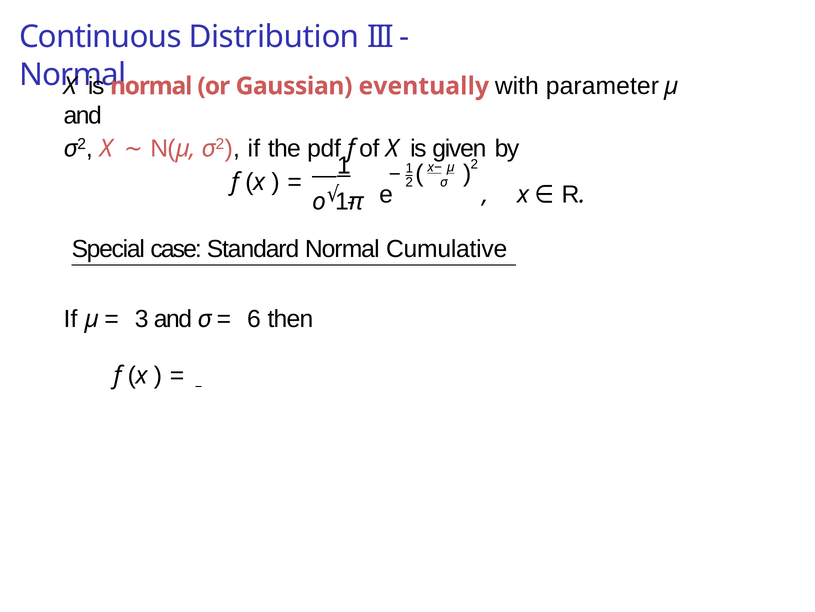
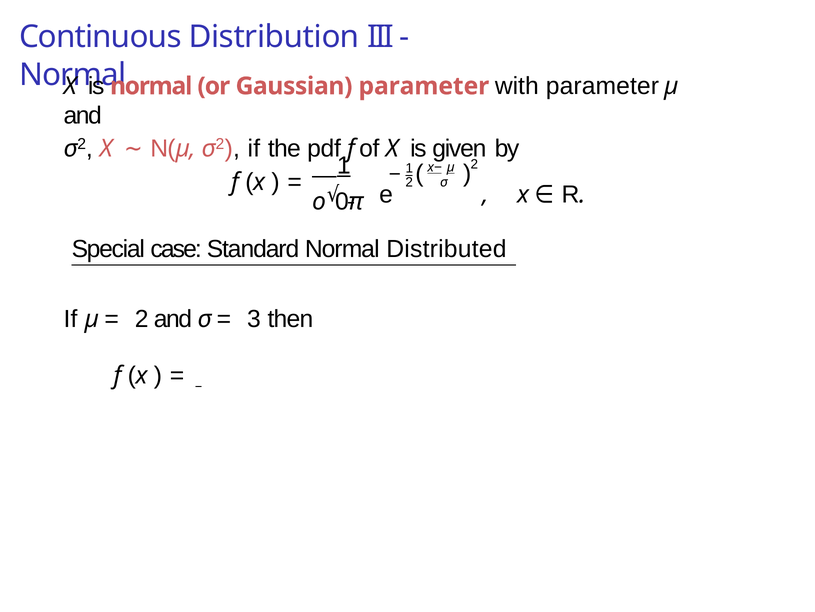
Gaussian eventually: eventually -> parameter (424, 86)
o 1: 1 -> 0 (342, 202)
Cumulative: Cumulative -> Distributed (446, 249)
3: 3 -> 2 (142, 319)
6: 6 -> 3 (254, 319)
